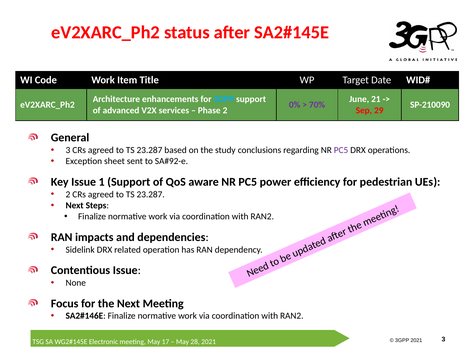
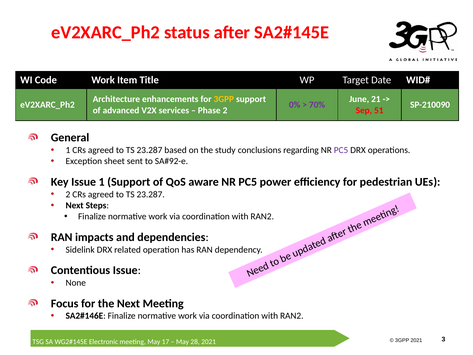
3GPP colour: light blue -> yellow (224, 99)
29: 29 -> 51 (379, 110)
3: 3 -> 1 (68, 150)
